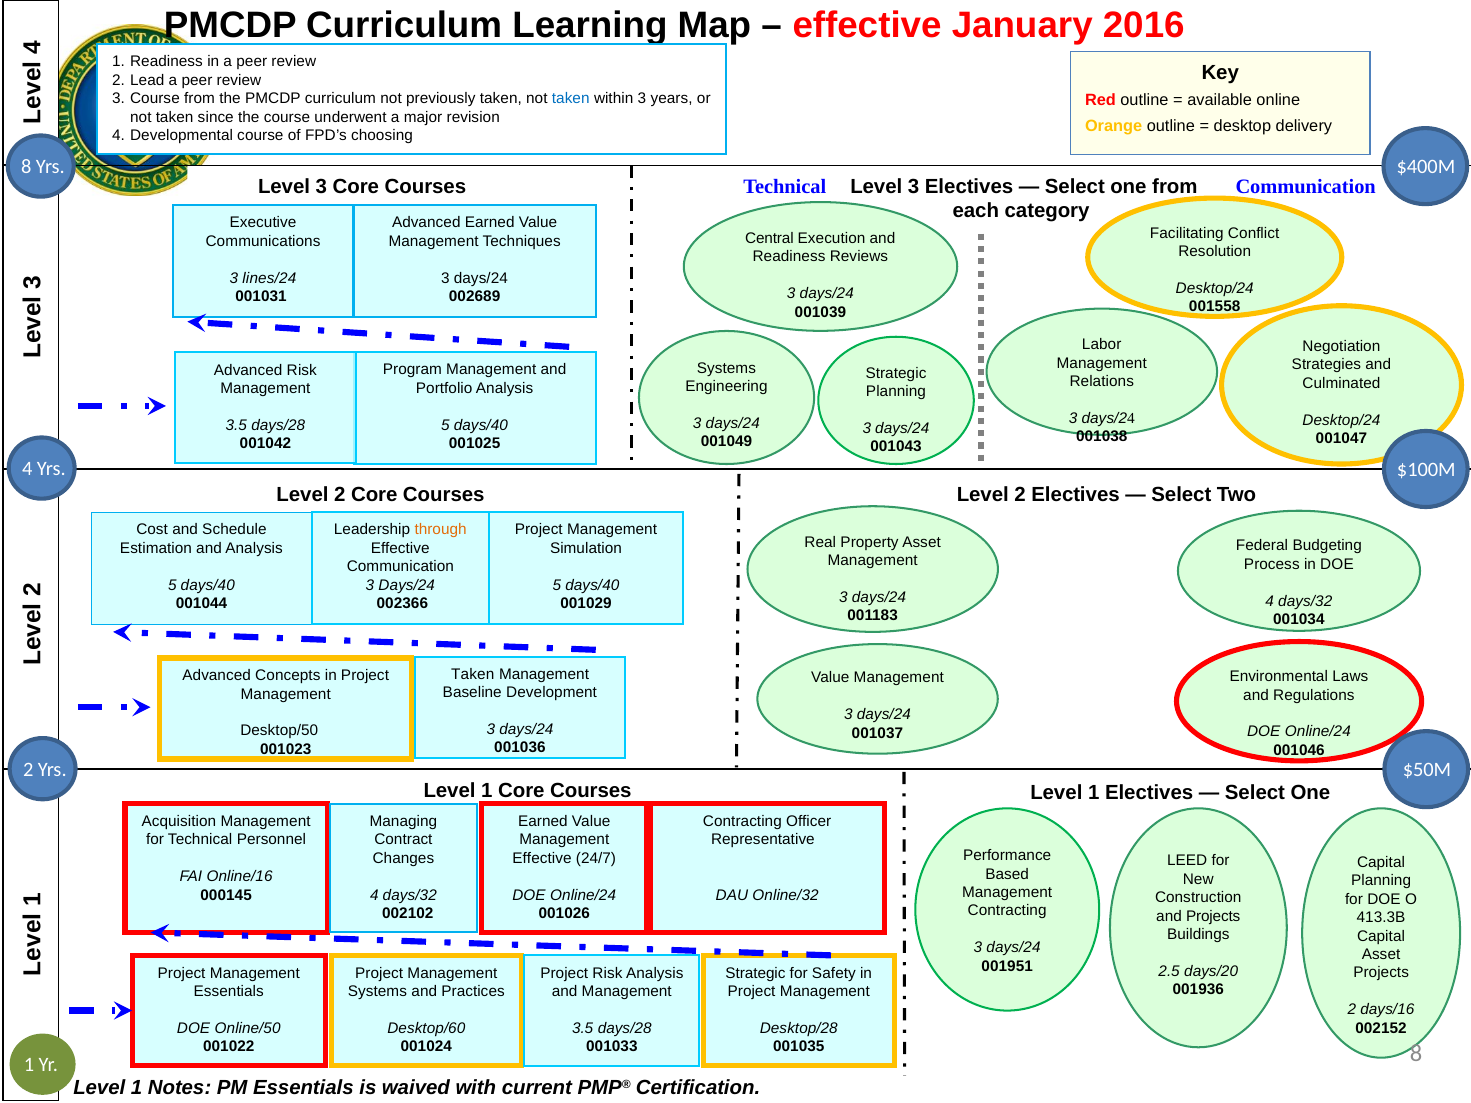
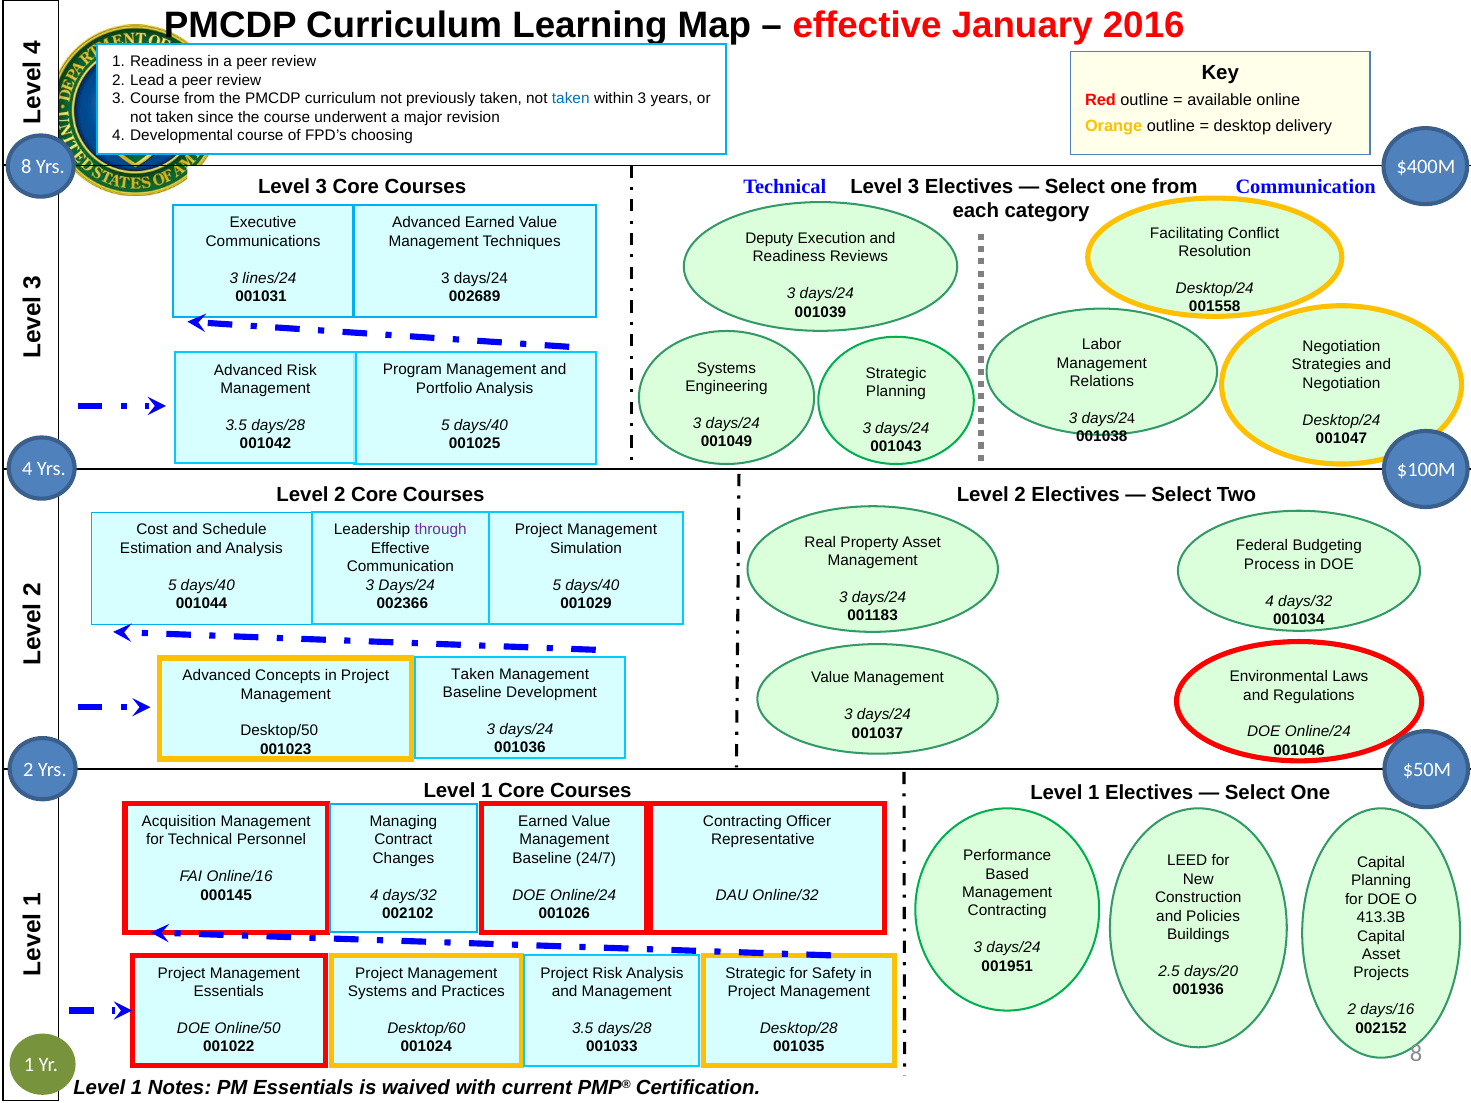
Central: Central -> Deputy (769, 239)
Culminated: Culminated -> Negotiation (1341, 383)
through colour: orange -> purple (441, 530)
Effective: Effective -> Baseline (542, 858)
and Projects: Projects -> Policies (1213, 916)
